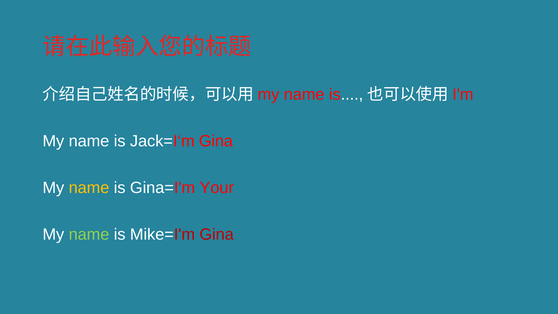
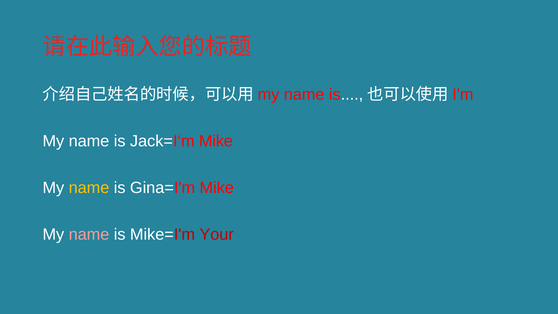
Jack=I‘m Gina: Gina -> Mike (216, 141)
Gina=I'm Your: Your -> Mike (217, 188)
name colour: light green -> pink (89, 234)
Mike=I'm Gina: Gina -> Your (217, 234)
